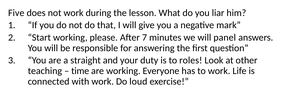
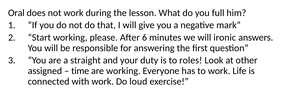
Five: Five -> Oral (16, 13)
liar: liar -> full (218, 13)
7: 7 -> 6 (144, 37)
panel: panel -> ironic (225, 37)
teaching: teaching -> assigned (45, 71)
